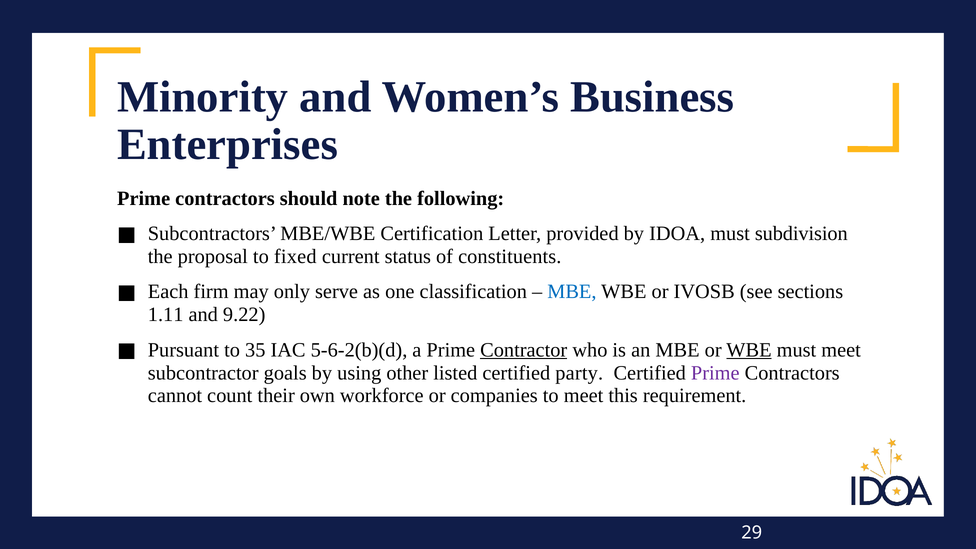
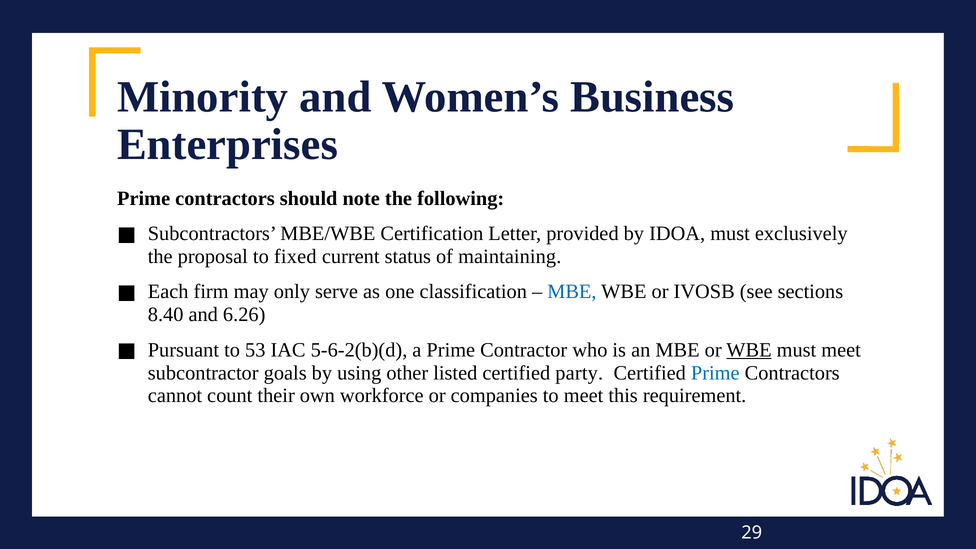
subdivision: subdivision -> exclusively (801, 234)
constituents: constituents -> maintaining (510, 256)
1.11: 1.11 -> 8.40 (166, 315)
9.22: 9.22 -> 6.26 (244, 315)
35: 35 -> 53 (255, 350)
Contractor underline: present -> none (524, 350)
Prime colour: purple -> blue (715, 373)
